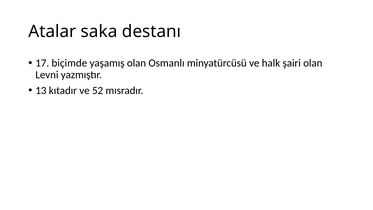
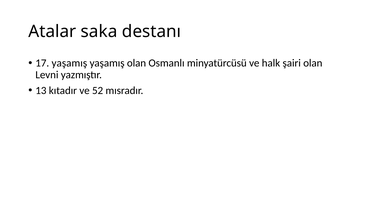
17 biçimde: biçimde -> yaşamış (69, 63)
